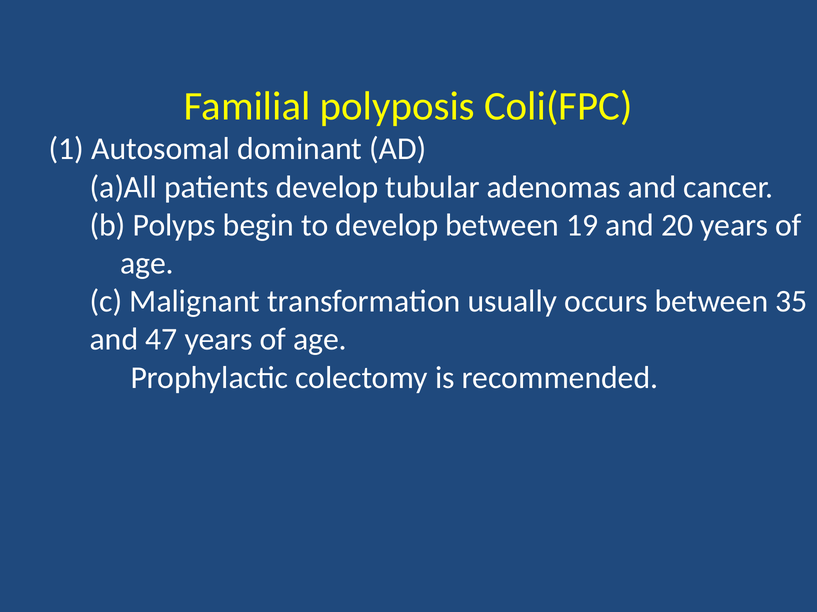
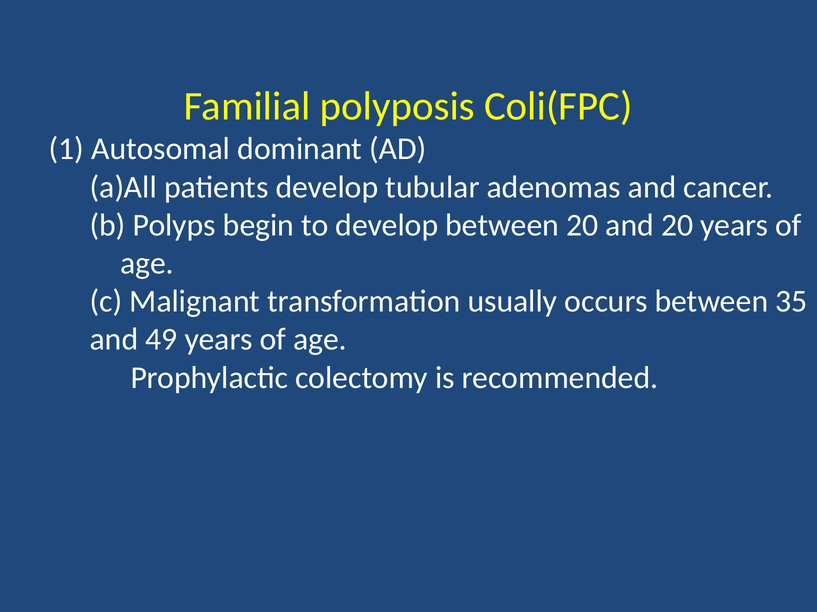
between 19: 19 -> 20 (582, 225)
47: 47 -> 49 (161, 340)
